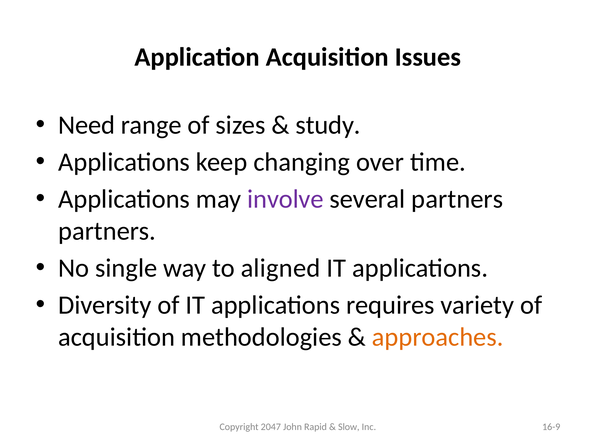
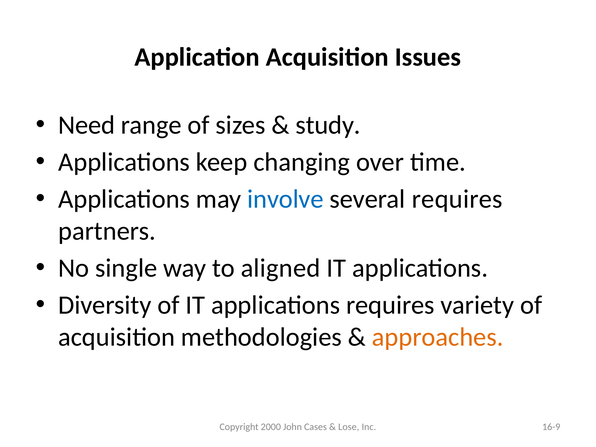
involve colour: purple -> blue (285, 199)
several partners: partners -> requires (457, 199)
2047: 2047 -> 2000 (271, 427)
Rapid: Rapid -> Cases (315, 427)
Slow: Slow -> Lose (349, 427)
